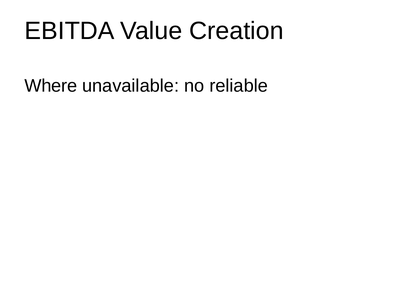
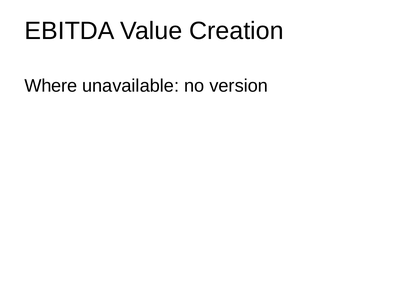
reliable: reliable -> version (239, 86)
